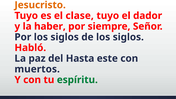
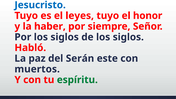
Jesucristo colour: orange -> blue (40, 5)
clase: clase -> leyes (80, 16)
dador: dador -> honor (148, 16)
Hasta: Hasta -> Serán (80, 58)
